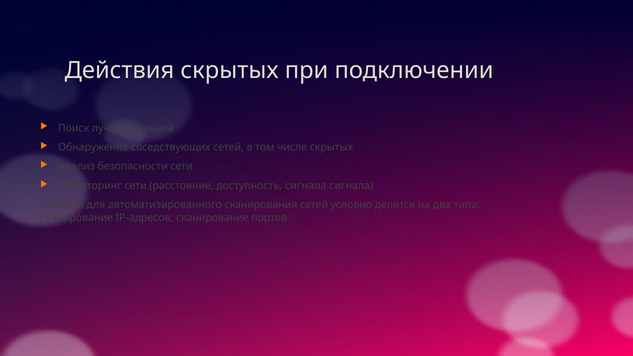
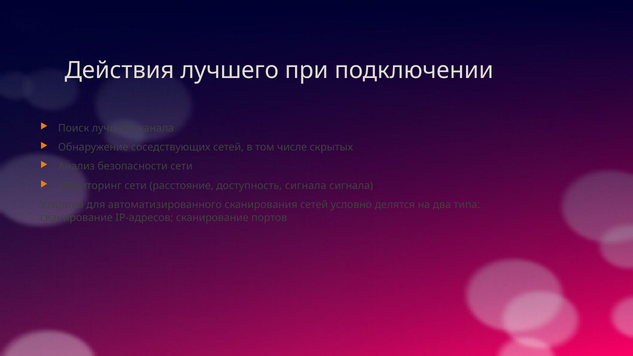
Действия скрытых: скрытых -> лучшего (230, 71)
